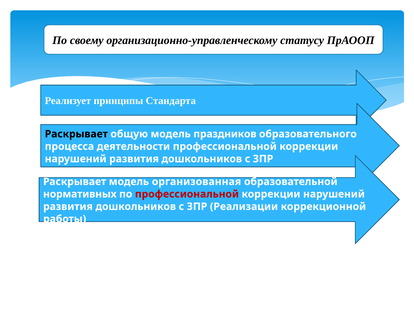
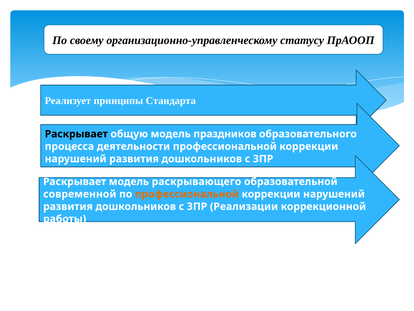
организованная: организованная -> раскрывающего (196, 181)
нормативных: нормативных -> современной (80, 194)
профессиональной colour: red -> orange (187, 194)
